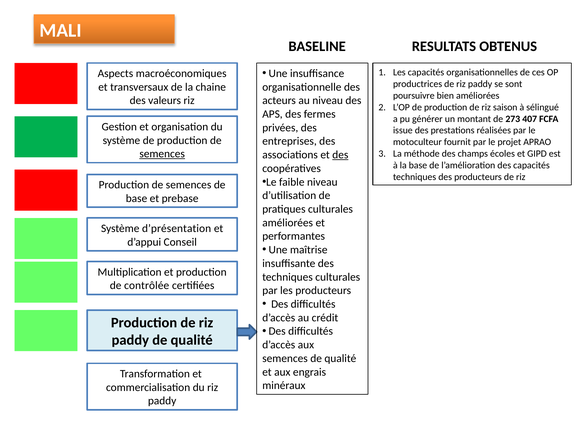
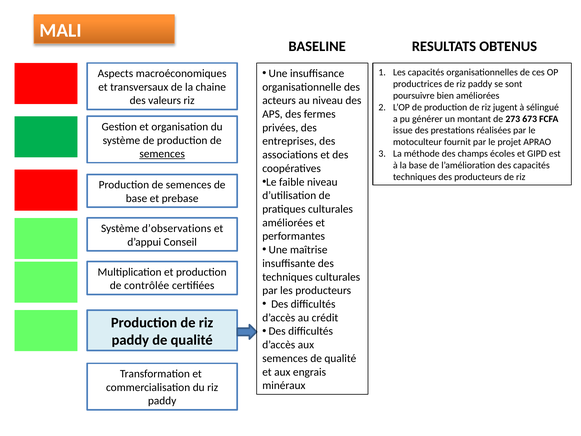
saison: saison -> jugent (505, 107)
407: 407 -> 673 (530, 119)
des underline: present -> none (340, 155)
d’présentation: d’présentation -> d’observations (177, 228)
